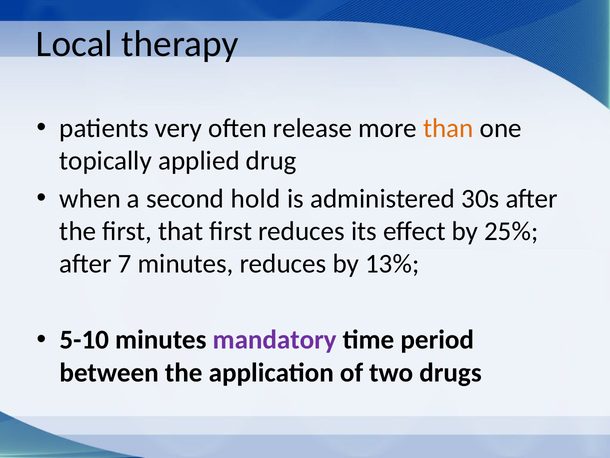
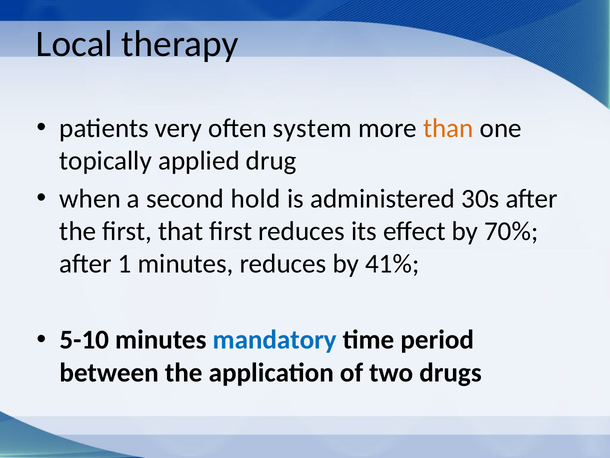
release: release -> system (312, 128)
25%: 25% -> 70% (511, 231)
7: 7 -> 1 (125, 264)
13%: 13% -> 41% (392, 264)
mandatory colour: purple -> blue (275, 340)
